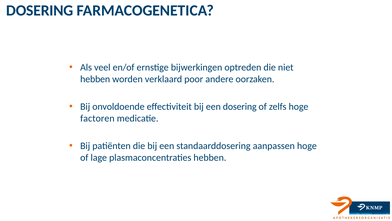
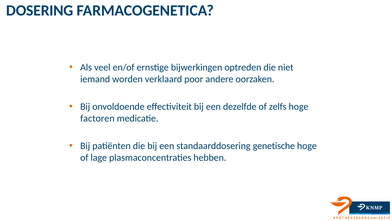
hebben: hebben -> iemand (95, 79)
een dosering: dosering -> dezelfde (240, 106)
aanpassen: aanpassen -> genetische (274, 146)
